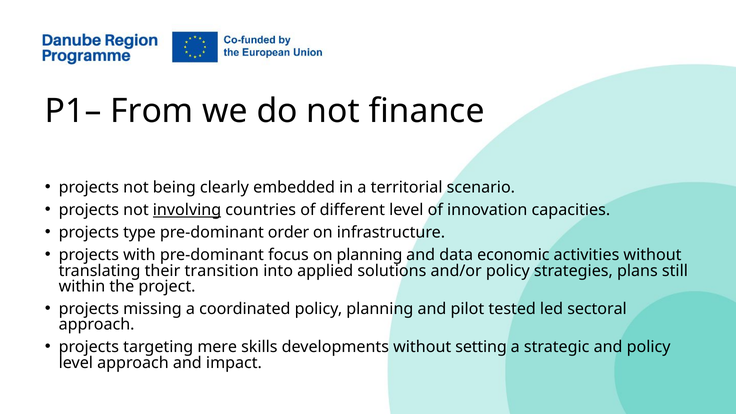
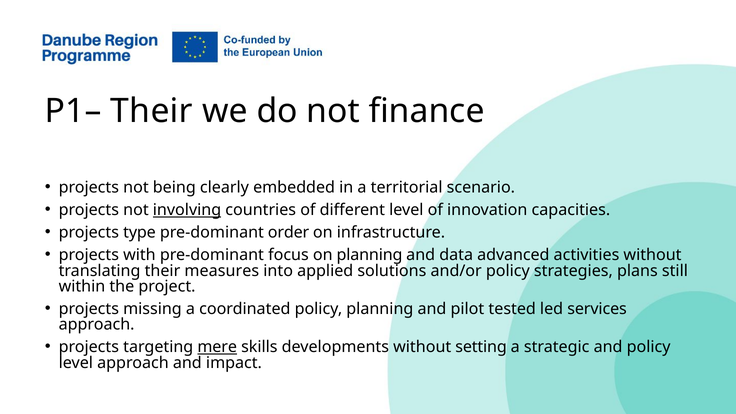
P1– From: From -> Their (152, 111)
economic: economic -> advanced (513, 255)
transition: transition -> measures (222, 271)
sectoral: sectoral -> services (597, 309)
mere underline: none -> present (217, 347)
